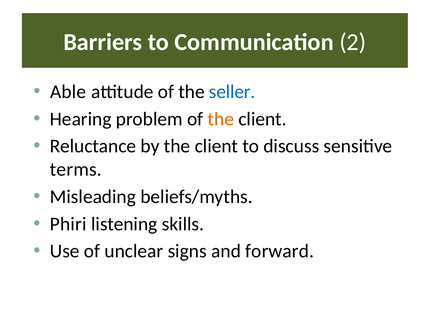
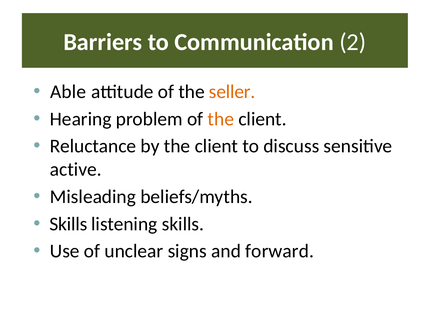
seller colour: blue -> orange (232, 92)
terms: terms -> active (76, 169)
Phiri: Phiri -> Skills (68, 224)
